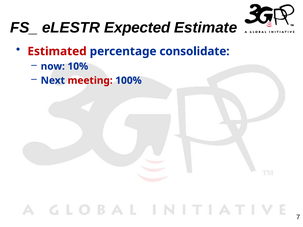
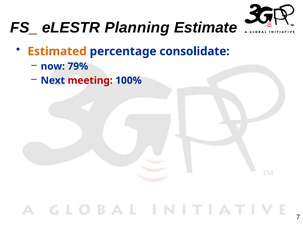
Expected: Expected -> Planning (137, 28)
Estimated colour: red -> orange (57, 51)
10%: 10% -> 79% (78, 66)
